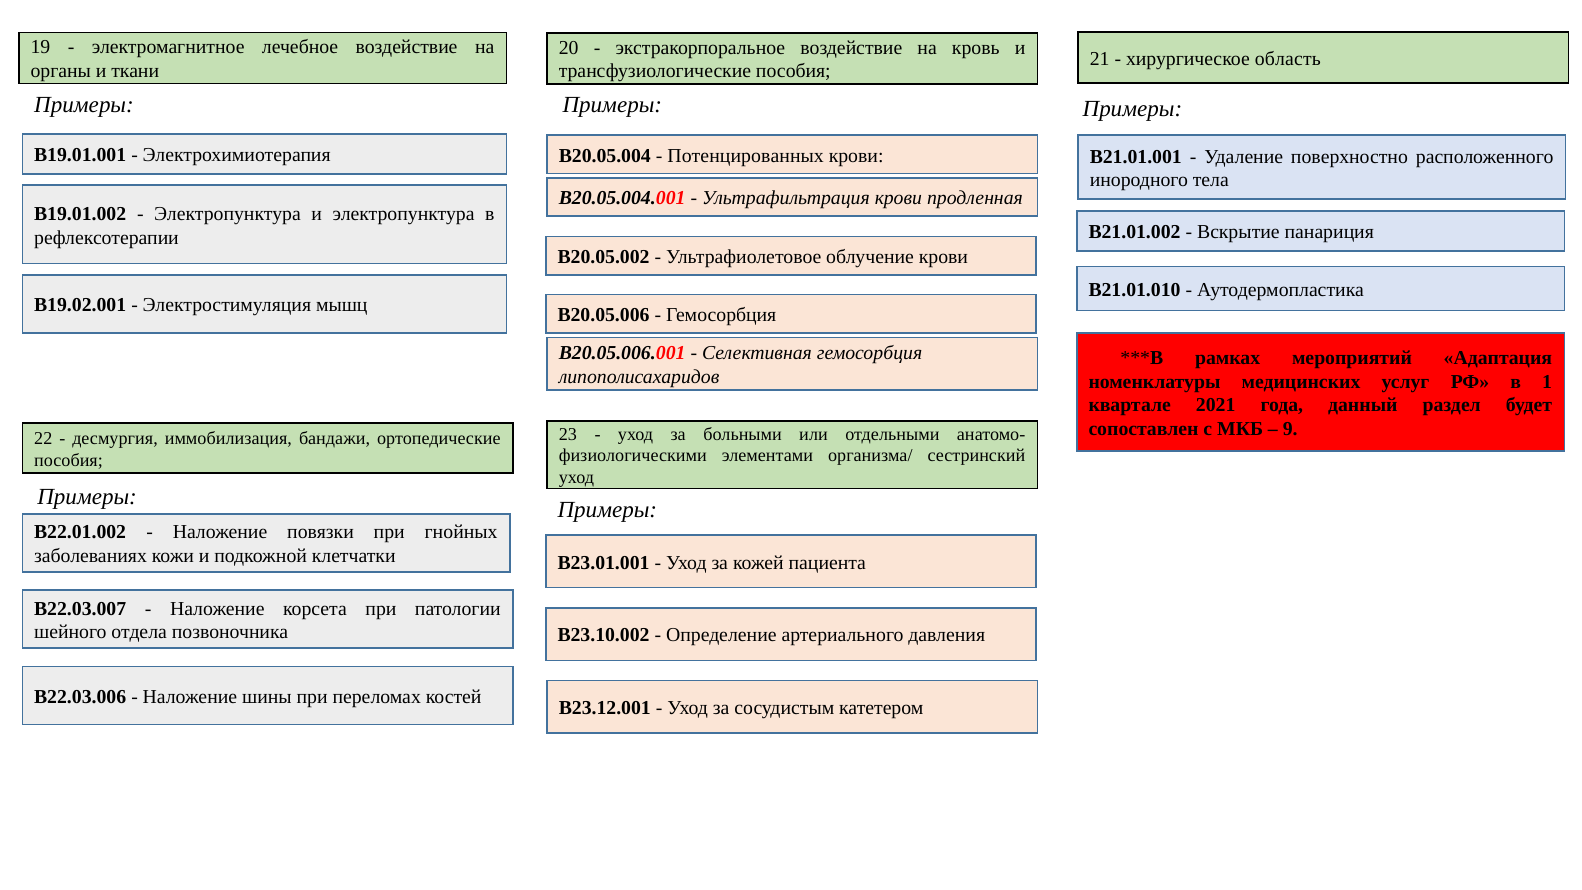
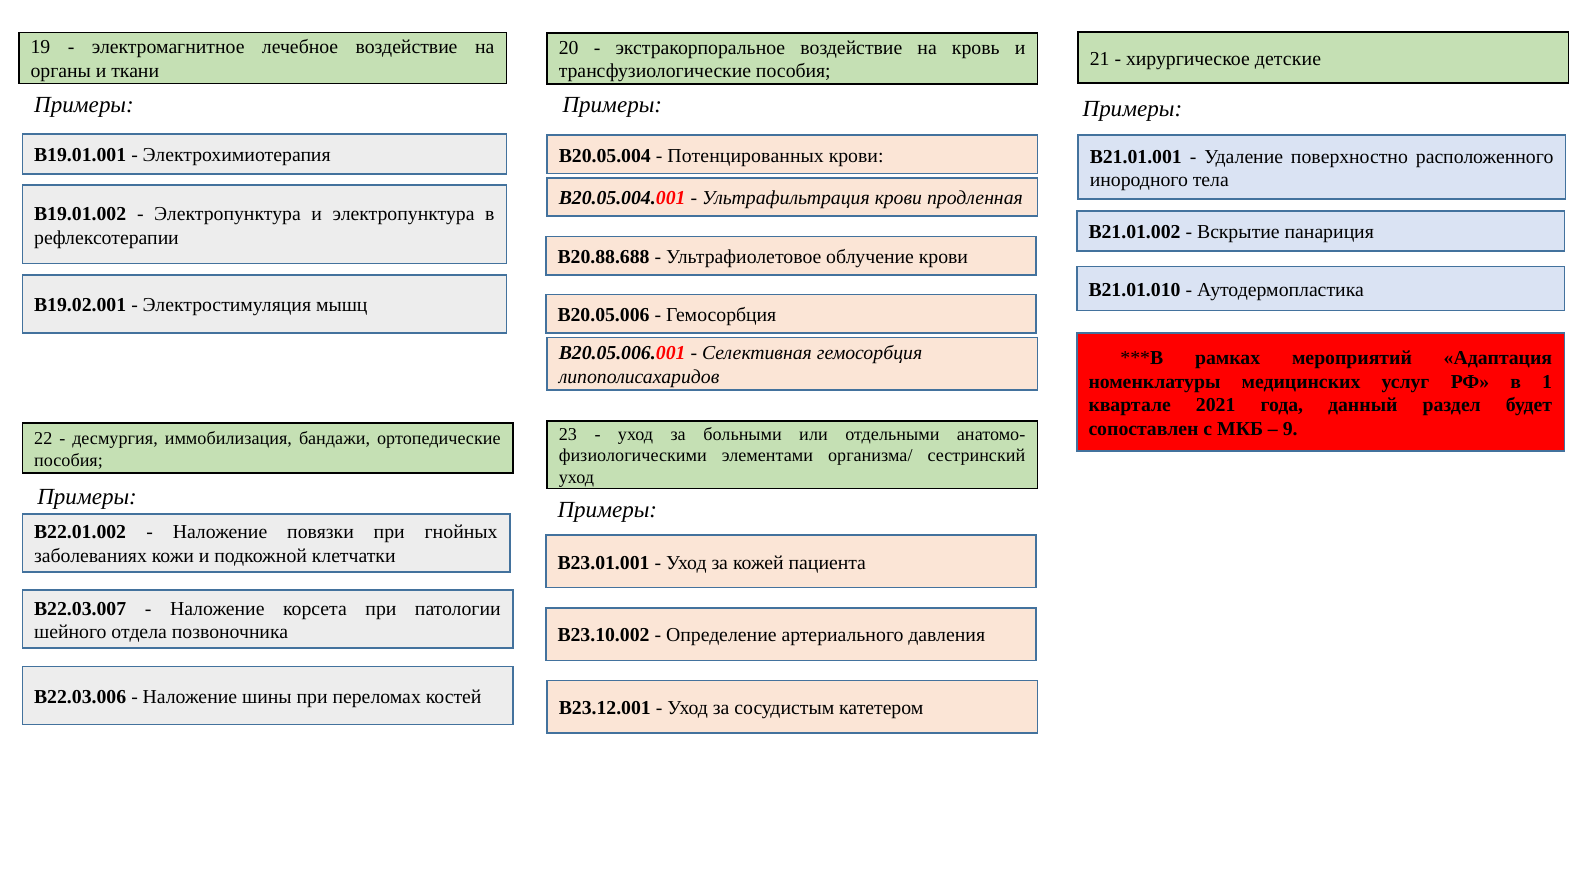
область: область -> детские (1288, 59)
B20.05.002: B20.05.002 -> B20.88.688 (604, 257)
